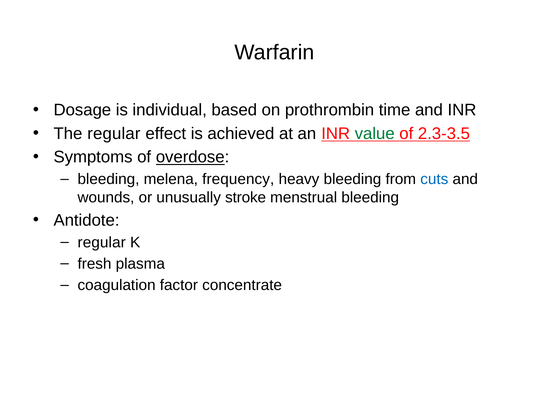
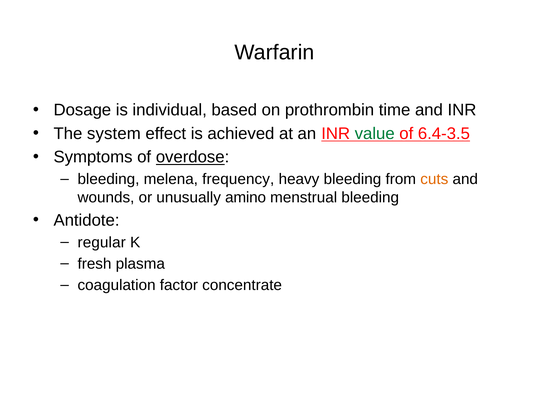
The regular: regular -> system (114, 134)
2.3-3.5: 2.3-3.5 -> 6.4-3.5 (444, 134)
cuts colour: blue -> orange (434, 179)
stroke: stroke -> amino (246, 197)
